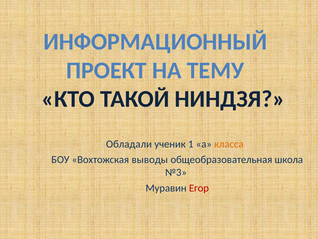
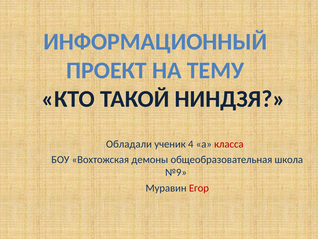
1: 1 -> 4 (191, 144)
класса colour: orange -> red (229, 144)
выводы: выводы -> демоны (150, 159)
№3: №3 -> №9 (176, 172)
